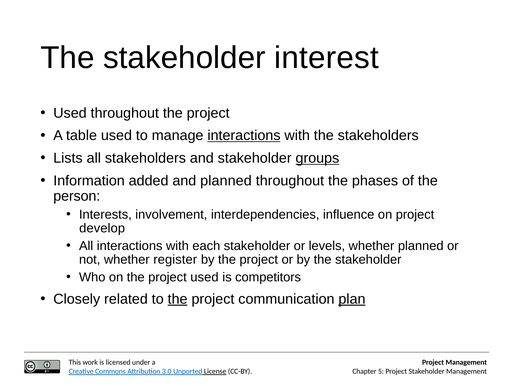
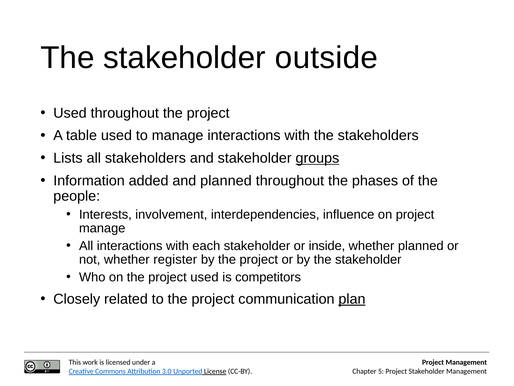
interest: interest -> outside (326, 58)
interactions underline: present -> none (244, 135)
person: person -> people (77, 196)
develop: develop -> manage (102, 228)
levels: levels -> inside (327, 245)
the underline: present -> none (178, 299)
